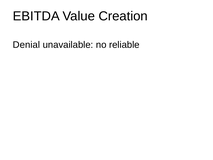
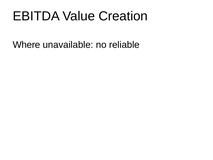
Denial: Denial -> Where (26, 45)
